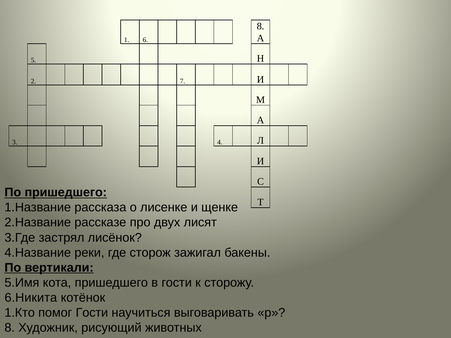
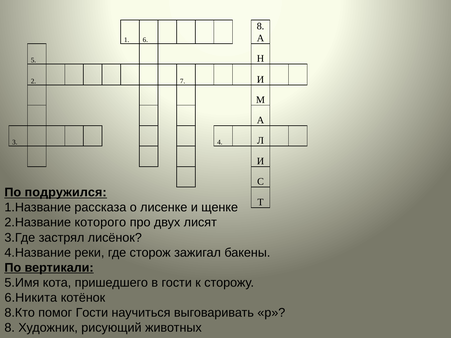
По пришедшего: пришедшего -> подружился (66, 193)
рассказе: рассказе -> которого (100, 223)
1.Кто: 1.Кто -> 8.Кто (20, 313)
